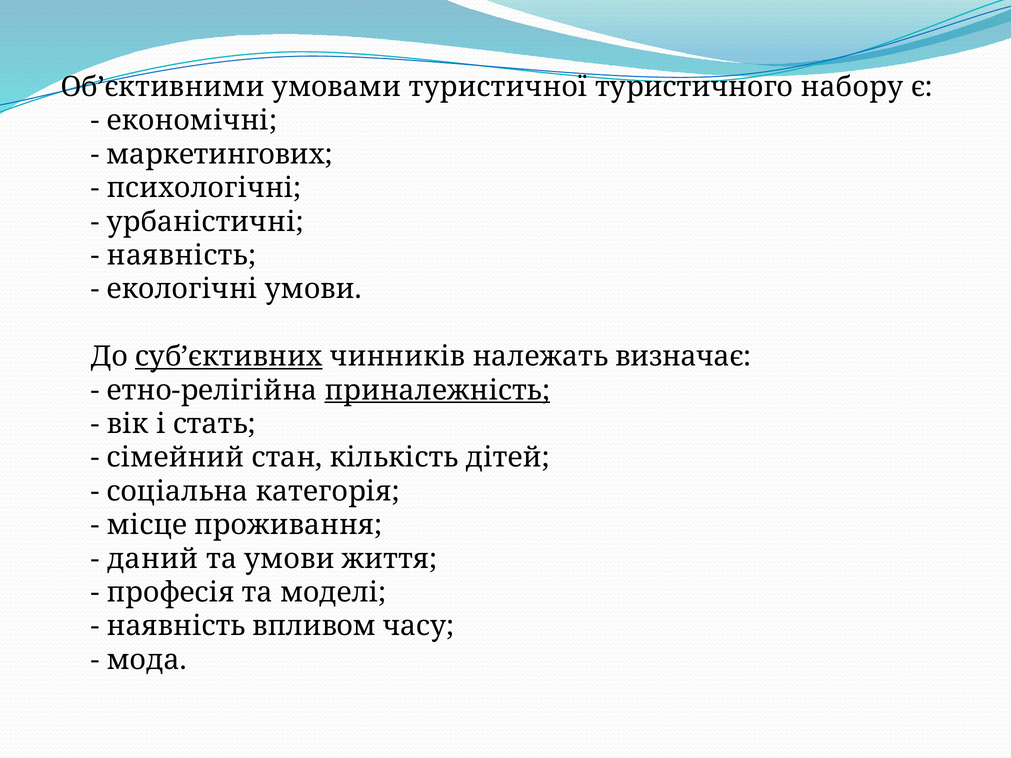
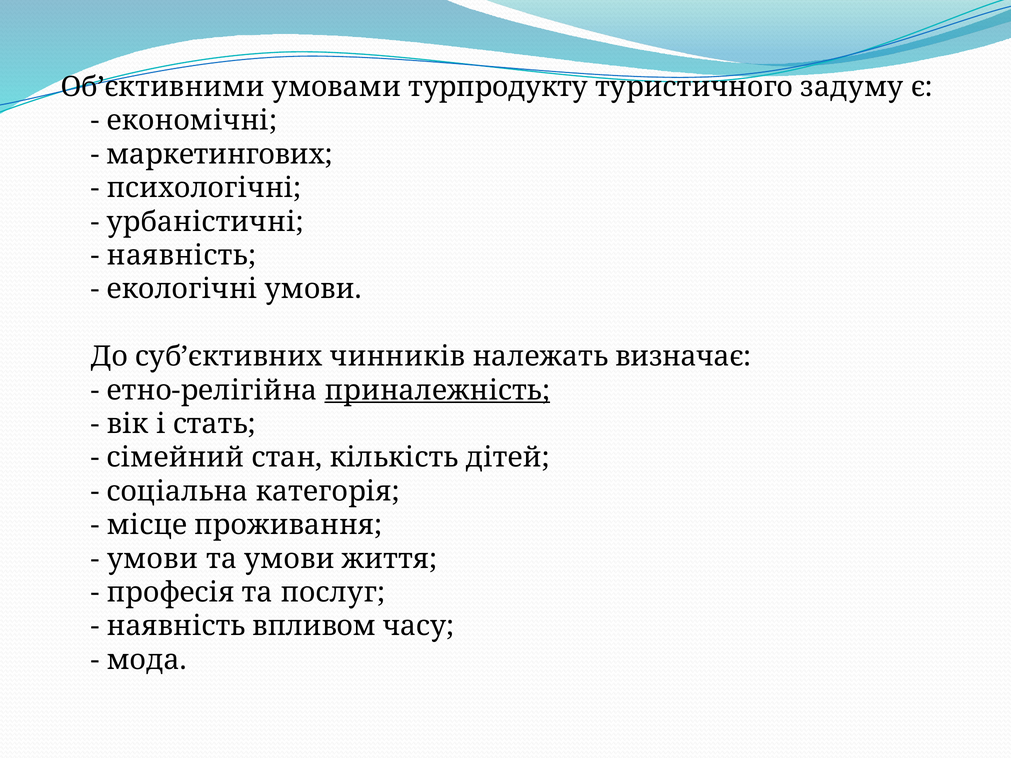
туристичної: туристичної -> турпродукту (498, 87)
набору: набору -> задуму (852, 87)
суб’єктивних underline: present -> none (229, 357)
даний: даний -> умови (153, 559)
моделі: моделі -> послуг (333, 593)
